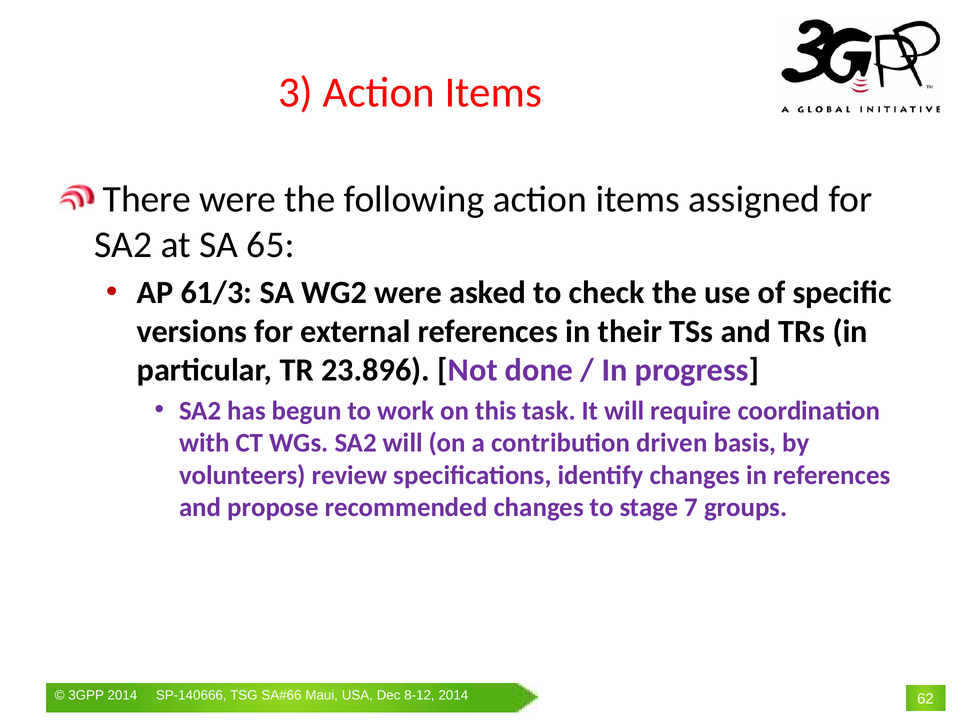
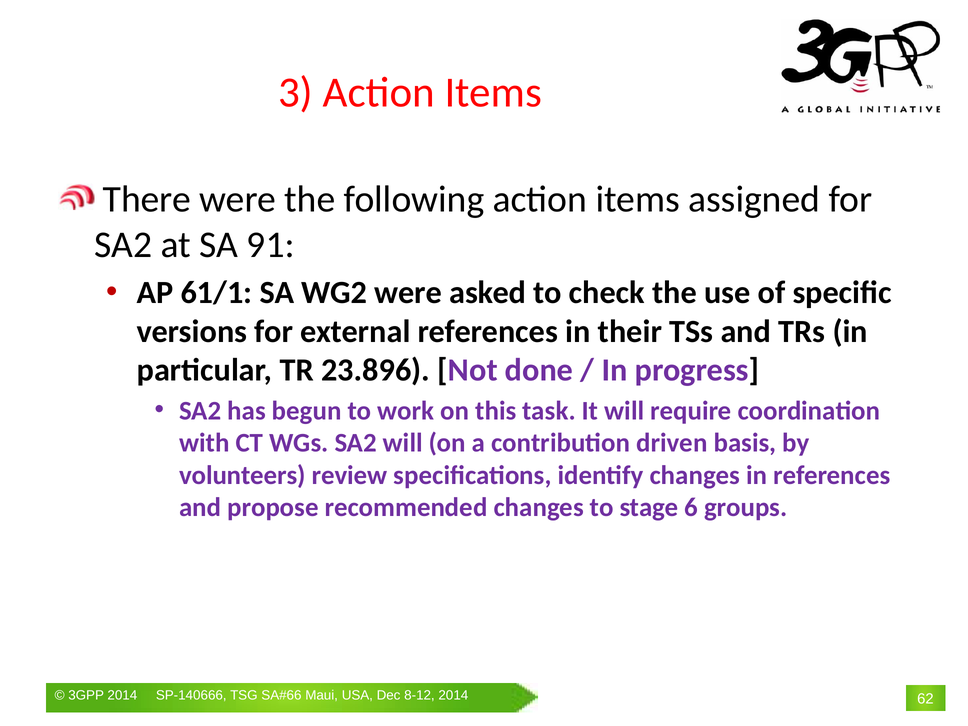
65: 65 -> 91 (271, 245)
61/3: 61/3 -> 61/1 (216, 293)
7: 7 -> 6 (691, 507)
